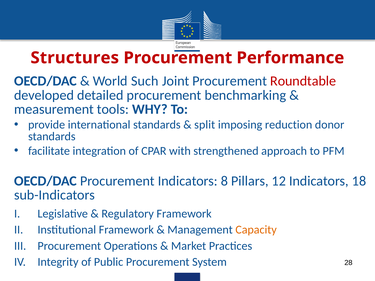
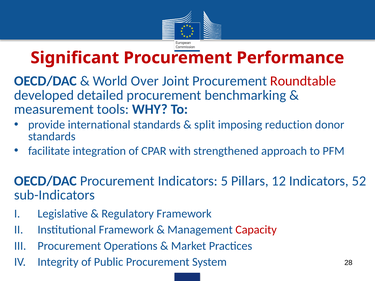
Structures: Structures -> Significant (75, 58)
Such: Such -> Over (145, 81)
8: 8 -> 5 (224, 181)
18: 18 -> 52 (359, 181)
Capacity colour: orange -> red (256, 230)
